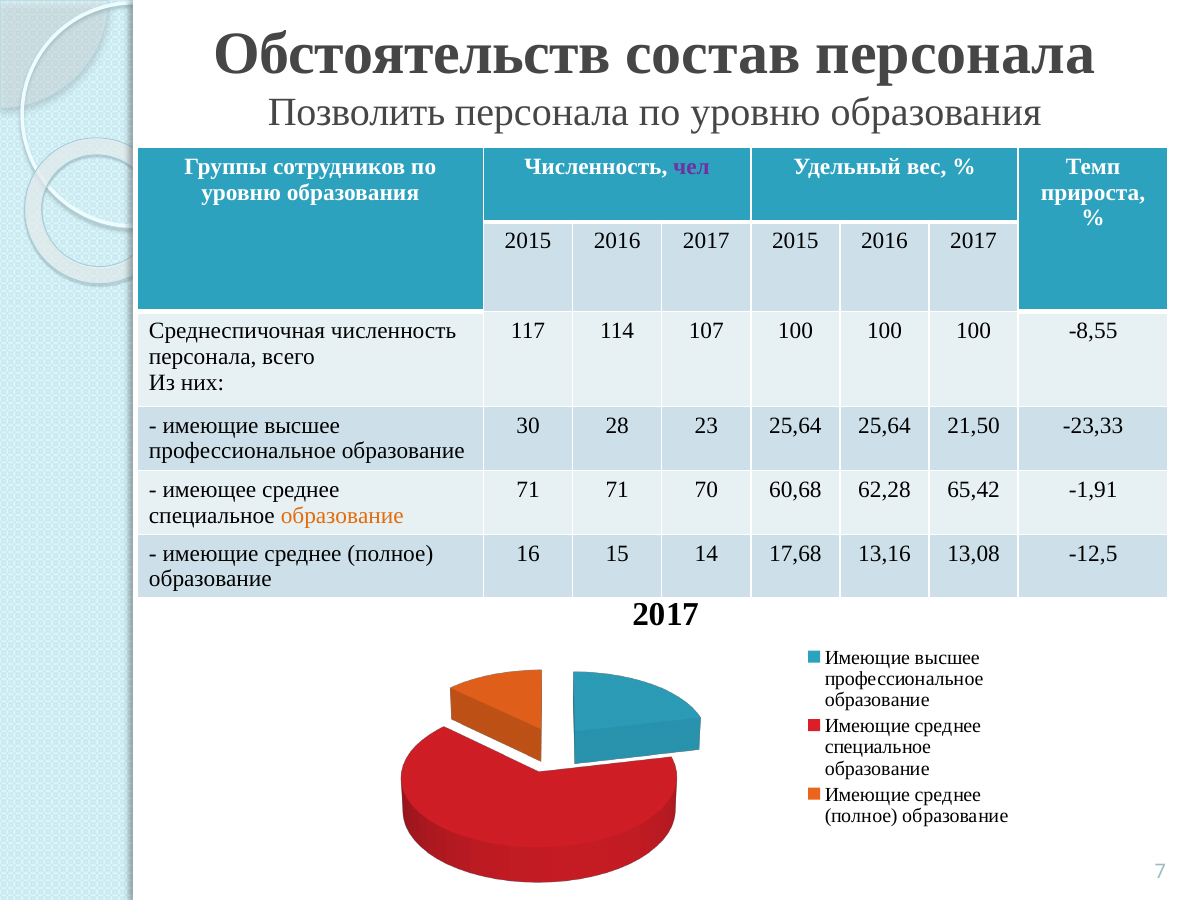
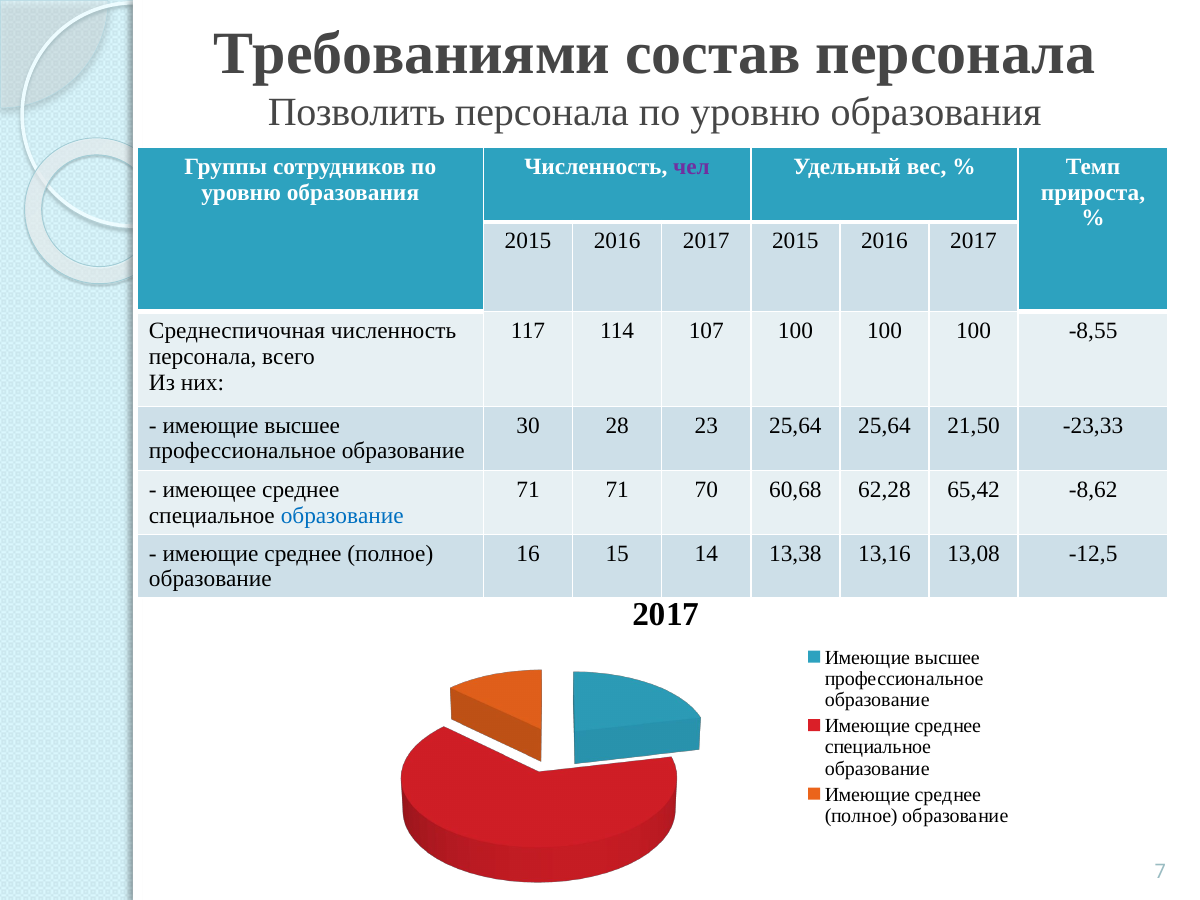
Обстоятельств: Обстоятельств -> Требованиями (412, 54)
-1,91: -1,91 -> -8,62 (1093, 490)
образование colour: orange -> blue (342, 516)
17,68: 17,68 -> 13,38 (795, 553)
